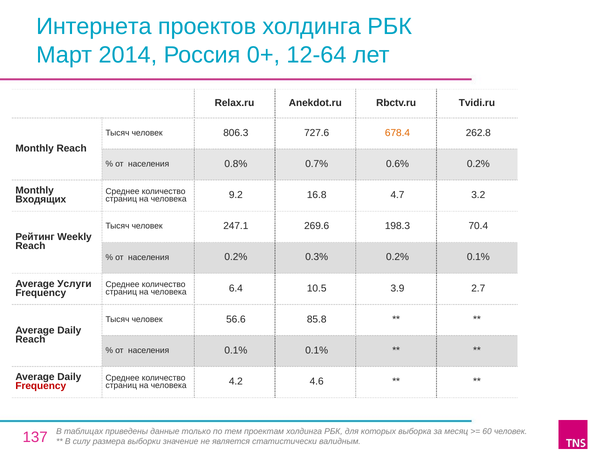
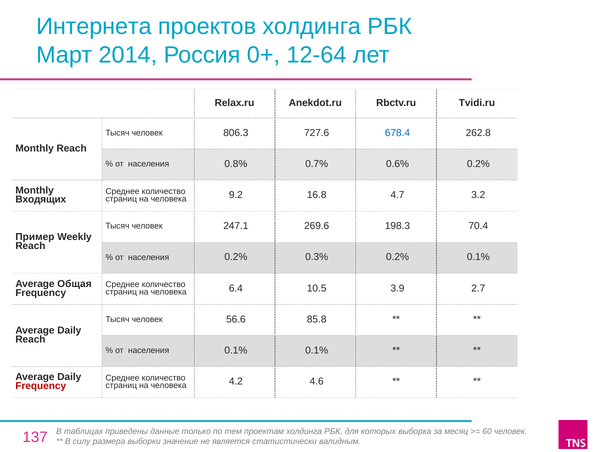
678.4 colour: orange -> blue (397, 133)
Рейтинг: Рейтинг -> Пример (35, 237)
Услуги: Услуги -> Общая (74, 284)
